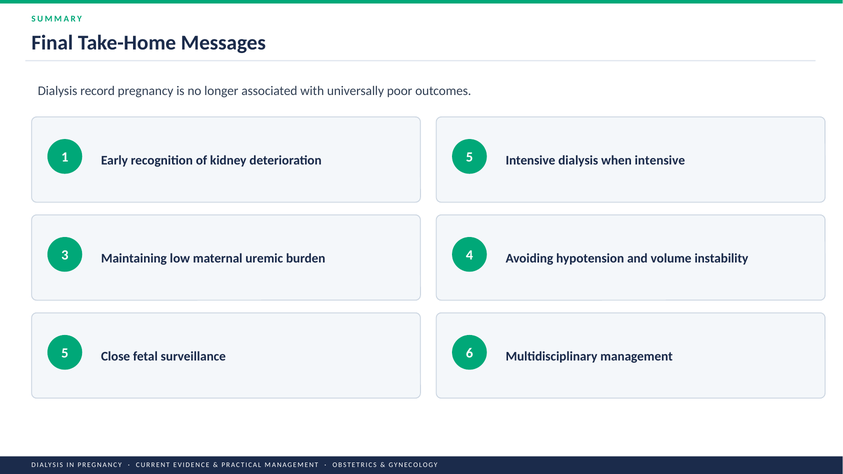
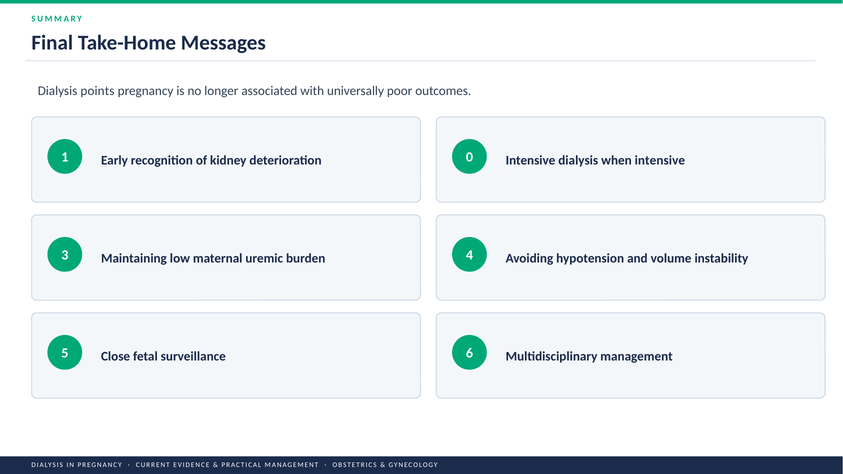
record: record -> points (97, 91)
deterioration 5: 5 -> 0 (469, 157)
